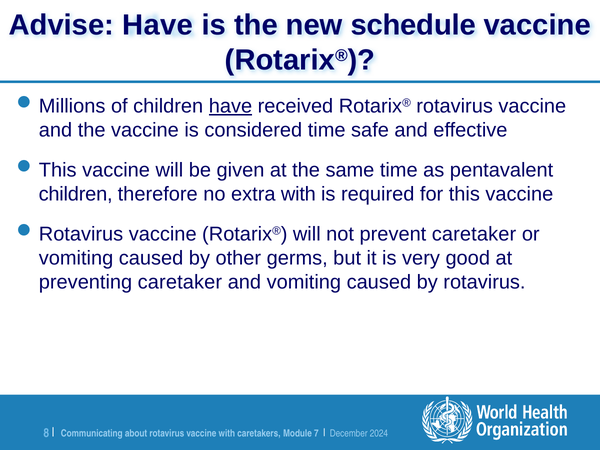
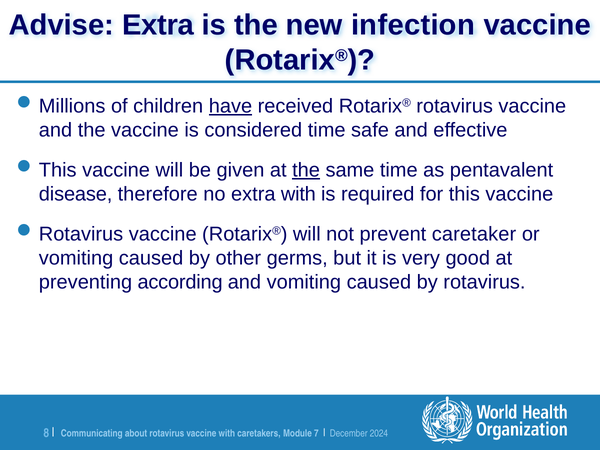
Advise Have: Have -> Extra (158, 25)
schedule: schedule -> infection (413, 25)
the underline: none -> present (306, 170)
children: children -> disease (76, 194)
preventing caretaker: caretaker -> according (180, 282)
